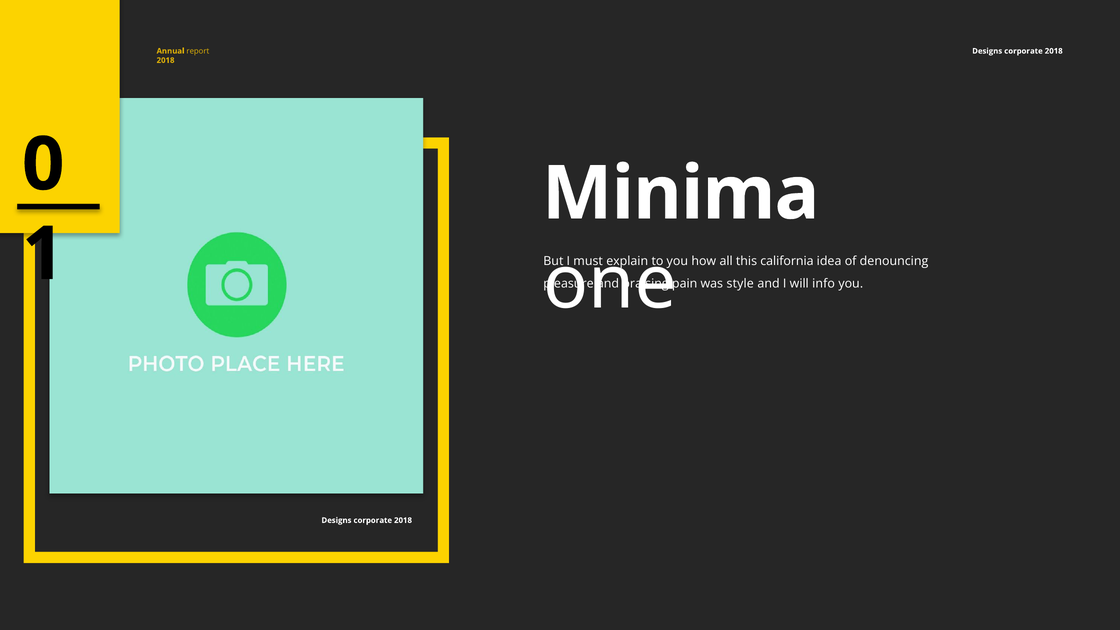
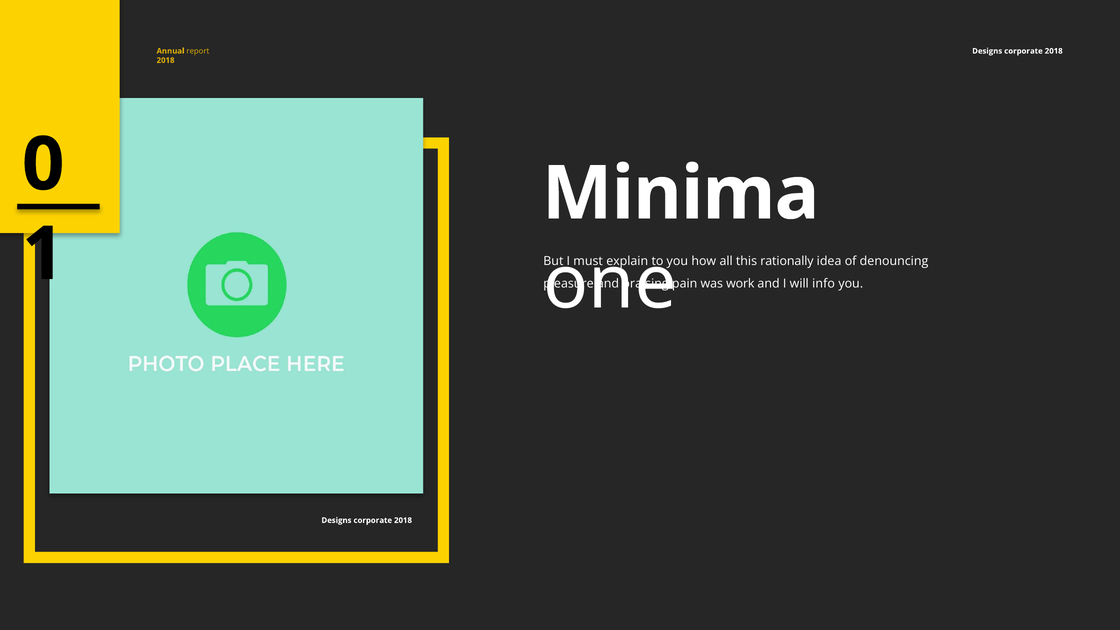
california: california -> rationally (787, 261)
style: style -> work (740, 284)
